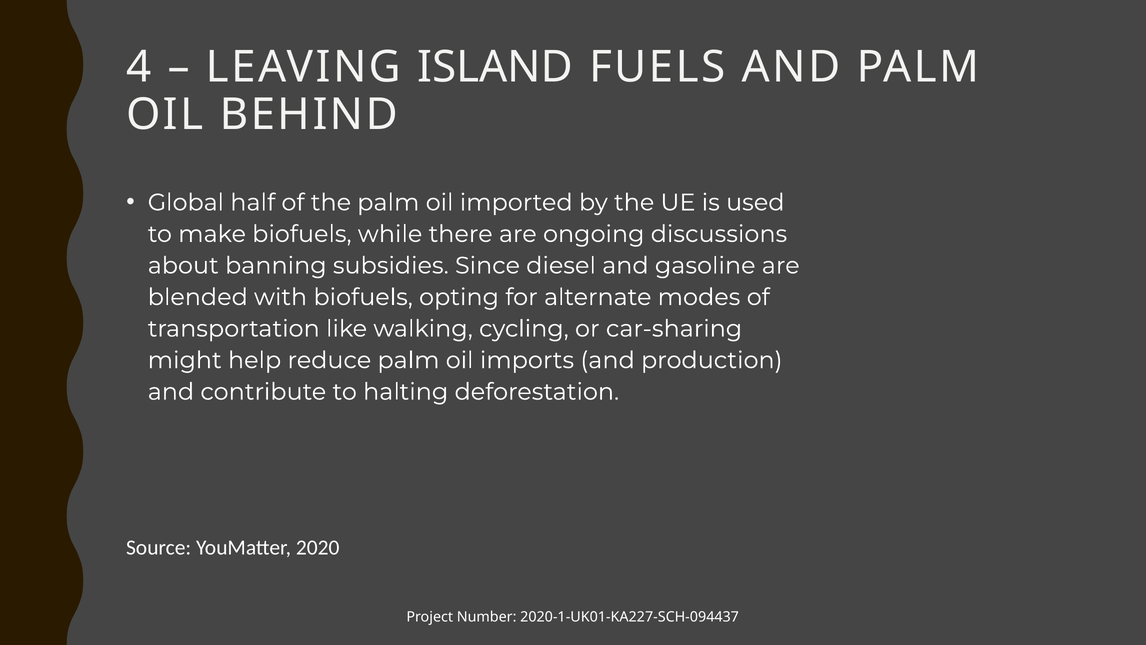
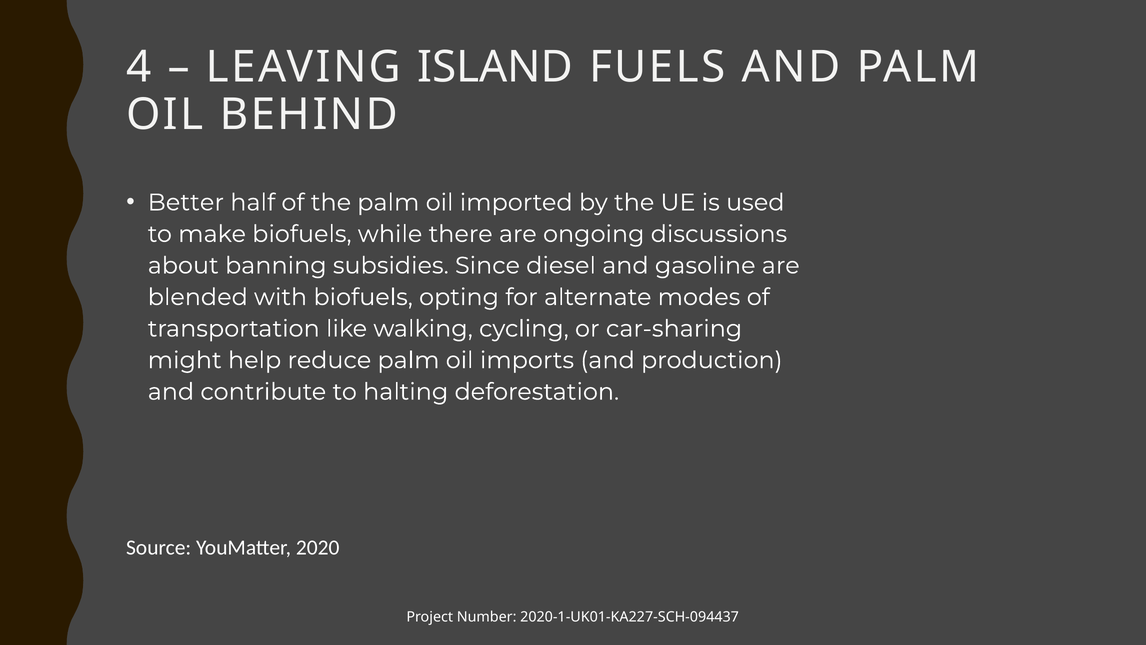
Global: Global -> Better (186, 202)
